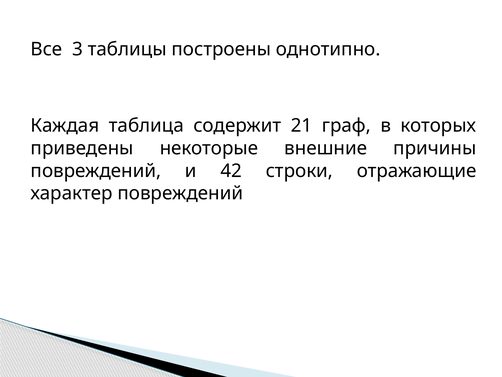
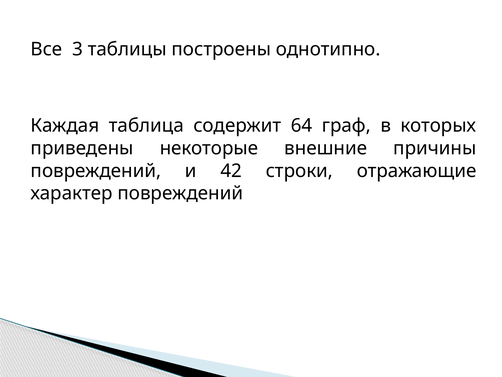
21: 21 -> 64 (302, 125)
